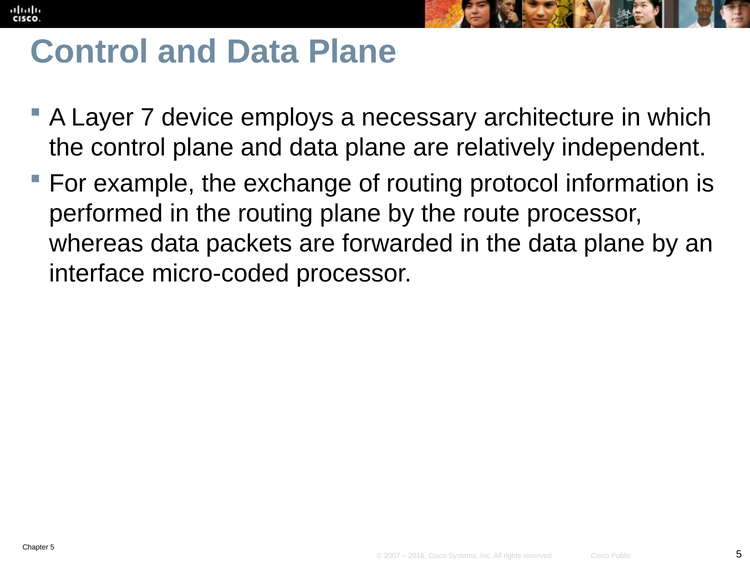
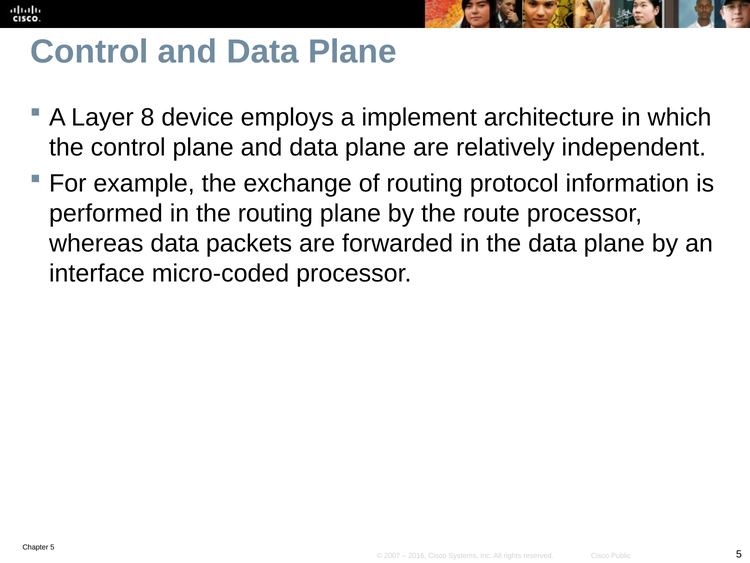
7: 7 -> 8 (148, 117)
necessary: necessary -> implement (419, 117)
